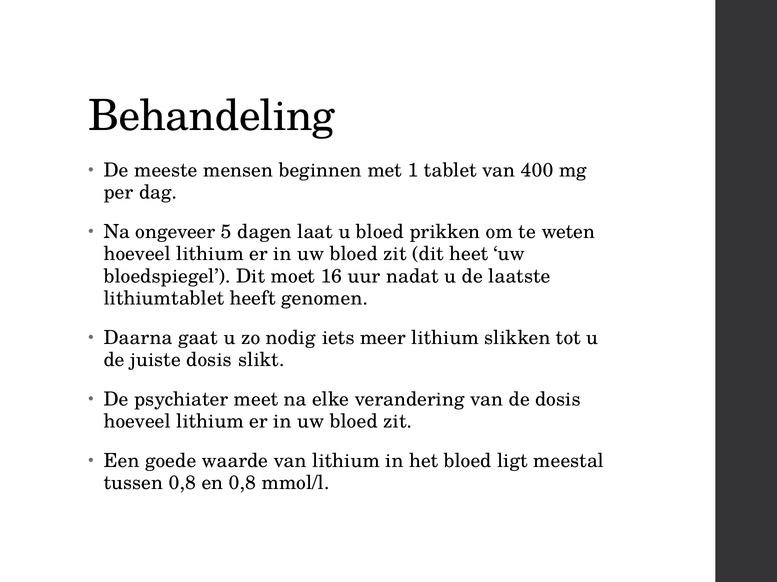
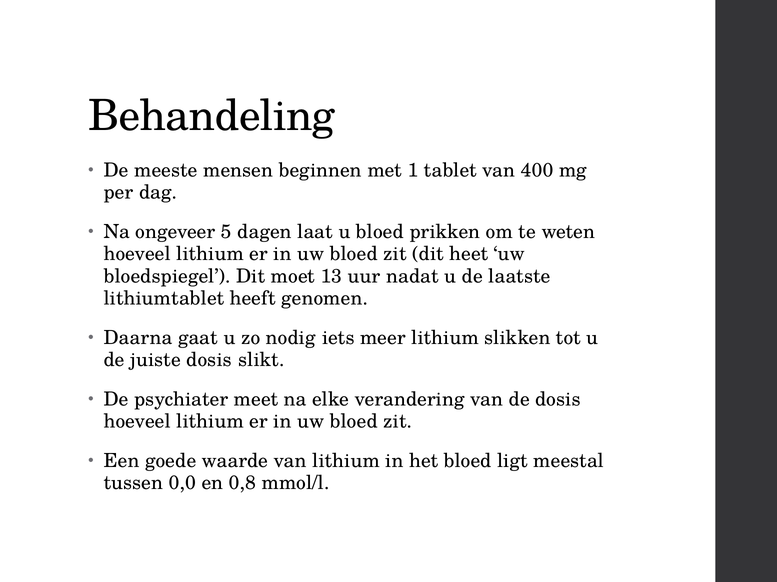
16: 16 -> 13 (331, 276)
tussen 0,8: 0,8 -> 0,0 (182, 483)
